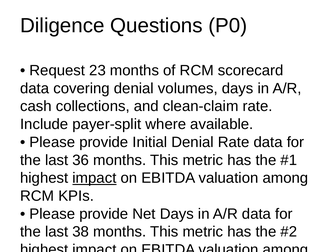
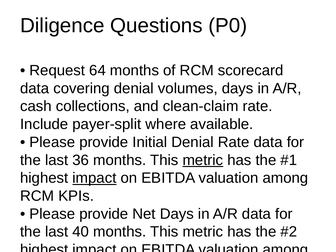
23: 23 -> 64 (98, 70)
metric underline: none -> present (203, 160)
38: 38 -> 40 (81, 232)
